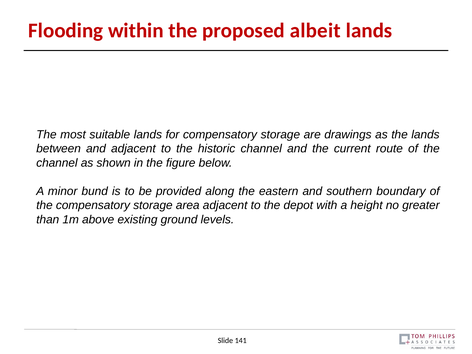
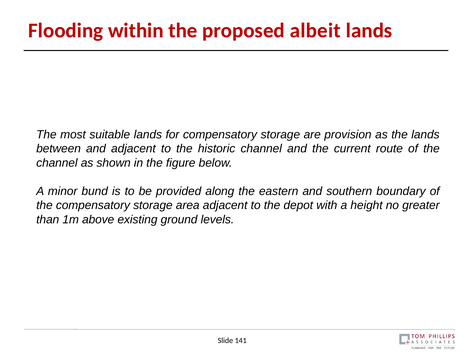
drawings: drawings -> provision (348, 135)
